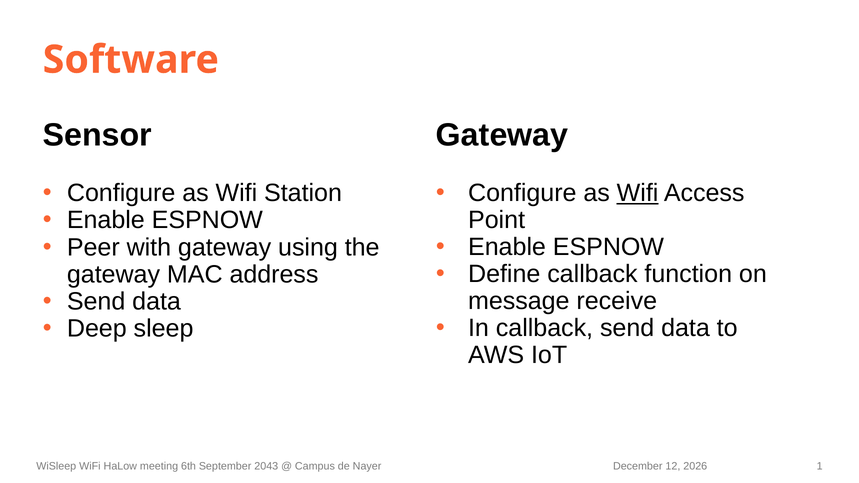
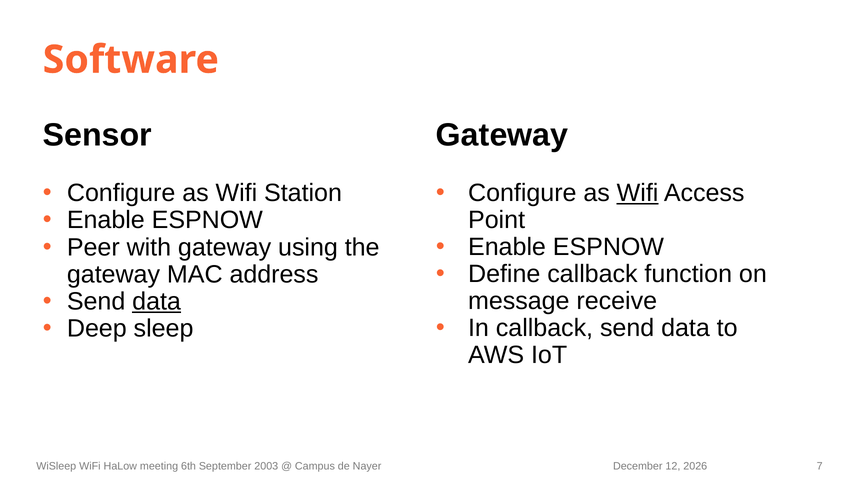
data underline: none -> present (157, 301)
2043: 2043 -> 2003 (266, 466)
1: 1 -> 7 (820, 466)
